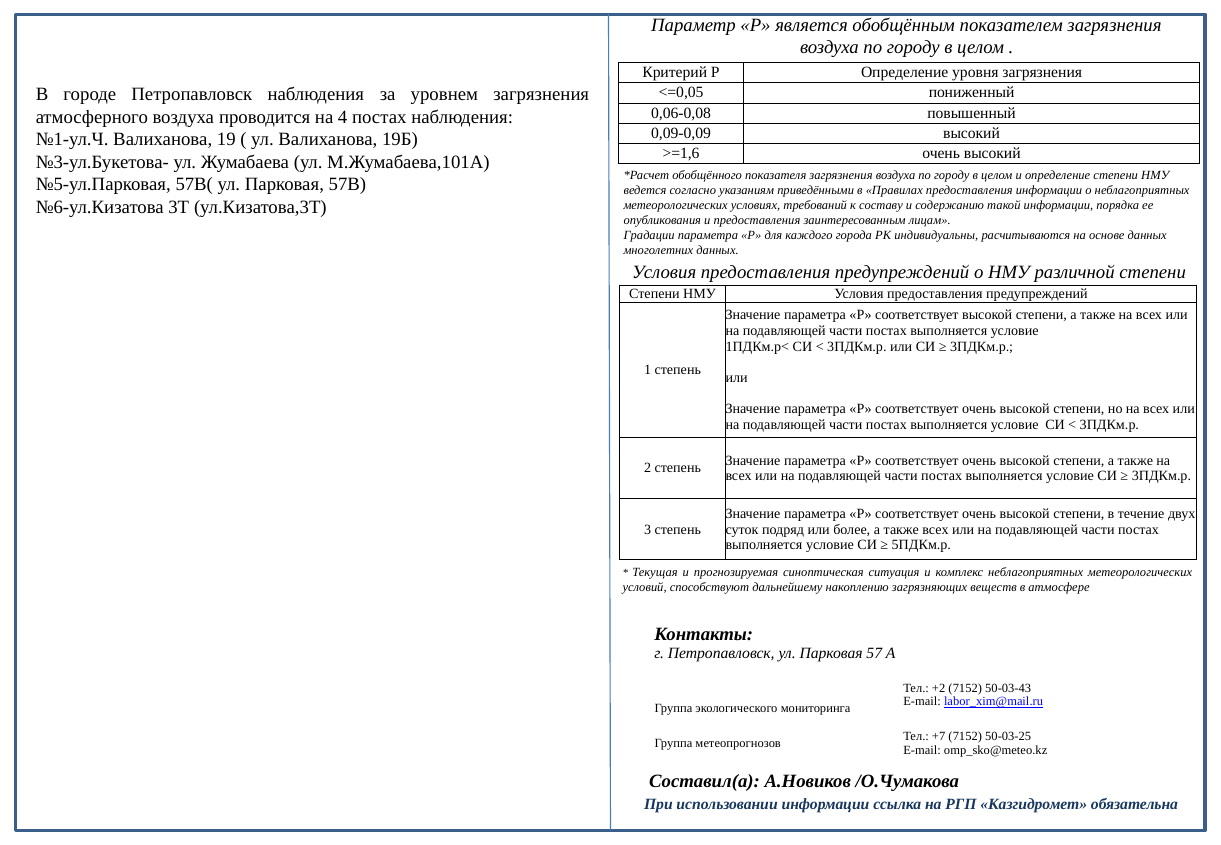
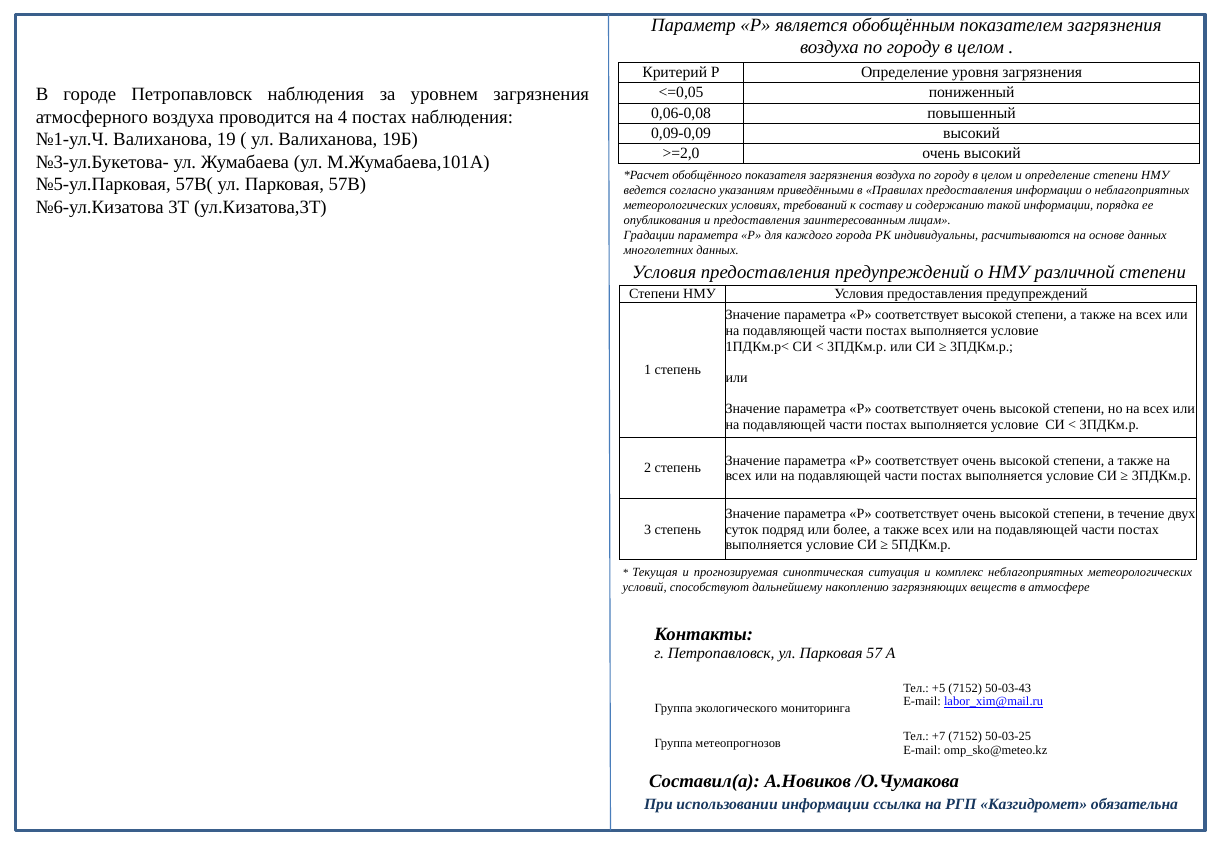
>=1,6: >=1,6 -> >=2,0 (681, 153)
+2: +2 -> +5 (939, 688)
